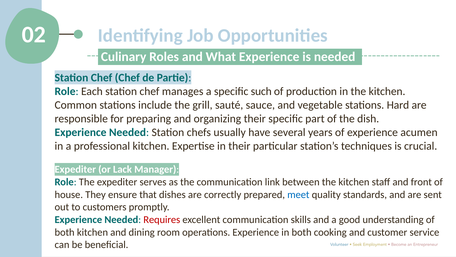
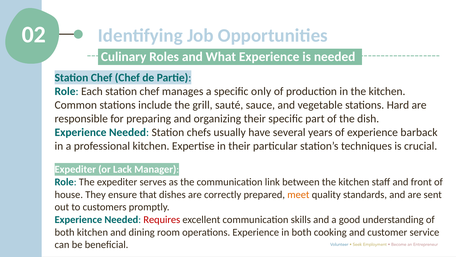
such: such -> only (261, 91)
acumen: acumen -> barback (419, 132)
meet colour: blue -> orange (298, 194)
